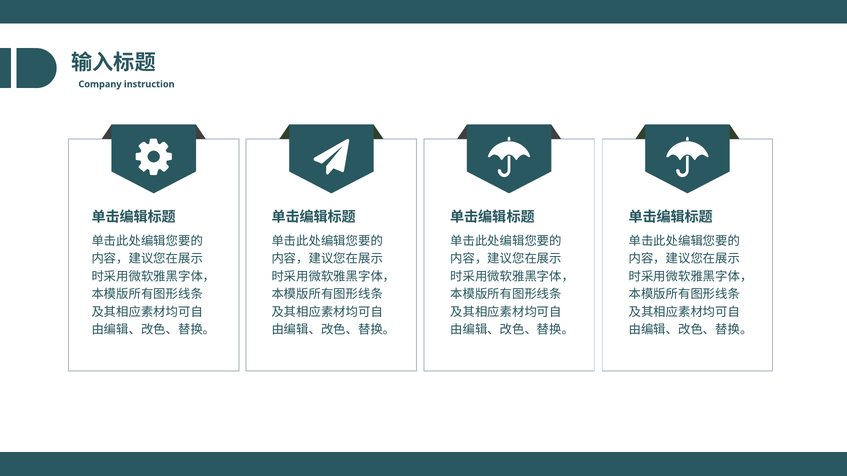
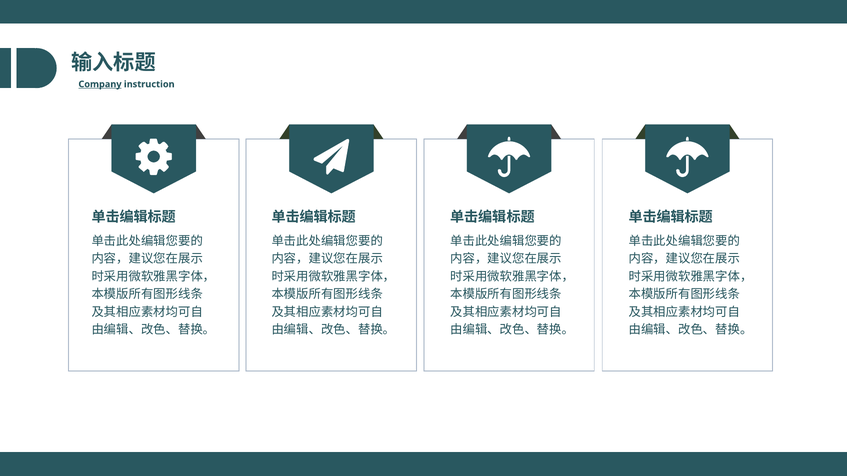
Company underline: none -> present (100, 84)
